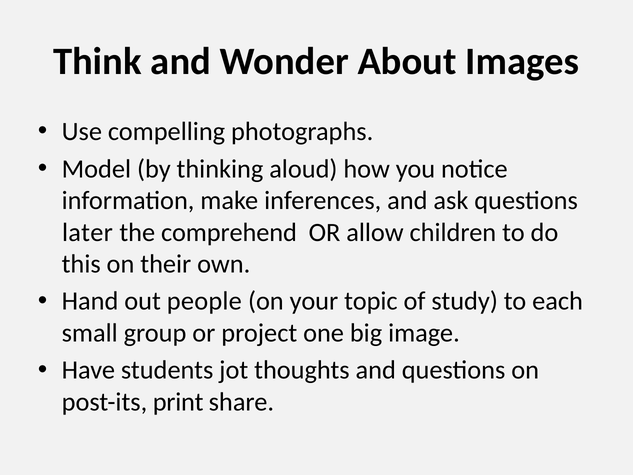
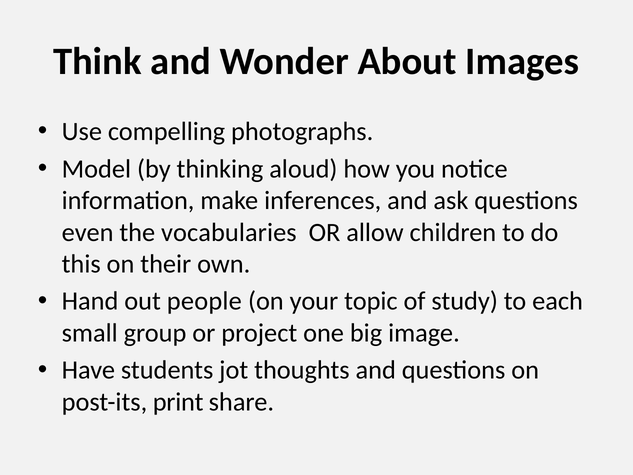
later: later -> even (88, 232)
comprehend: comprehend -> vocabularies (229, 232)
